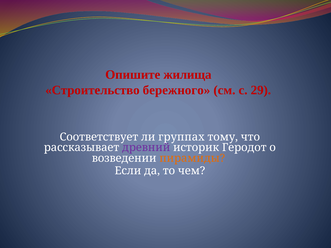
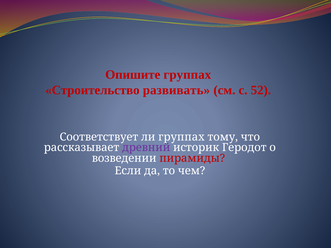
Опишите жилища: жилища -> группах (187, 75)
бережного: бережного -> развивать (176, 90)
29: 29 -> 52 (261, 90)
пирамиды colour: orange -> red (192, 158)
